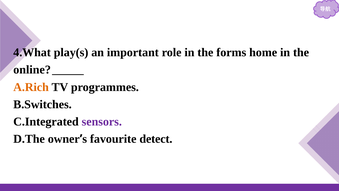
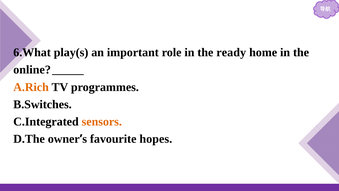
4.What: 4.What -> 6.What (32, 52)
forms: forms -> ready (231, 52)
sensors colour: purple -> orange (102, 121)
detect: detect -> hopes (156, 139)
